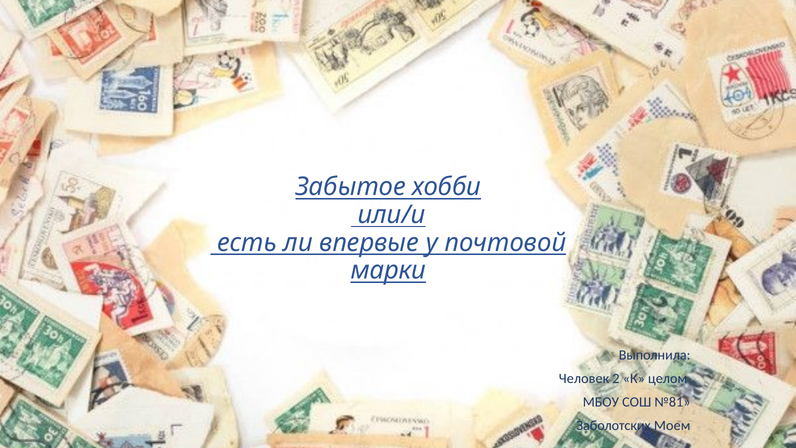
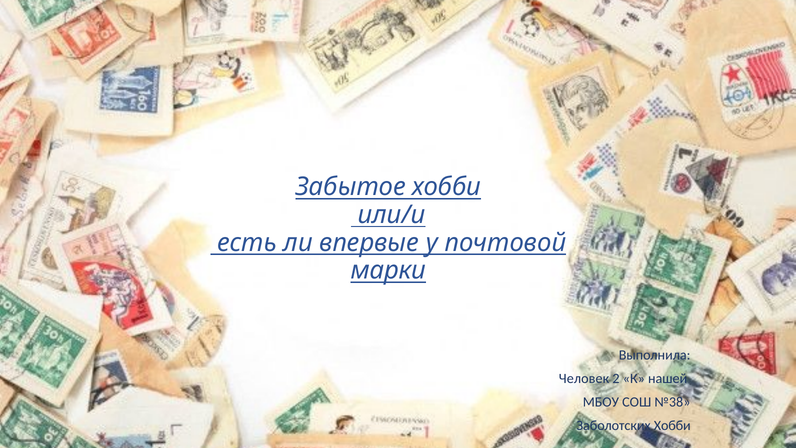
целом: целом -> нашей (668, 378)
№81: №81 -> №38 (672, 402)
Заболотских Моем: Моем -> Хобби (672, 425)
